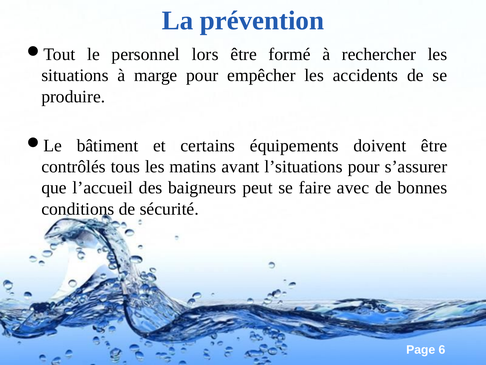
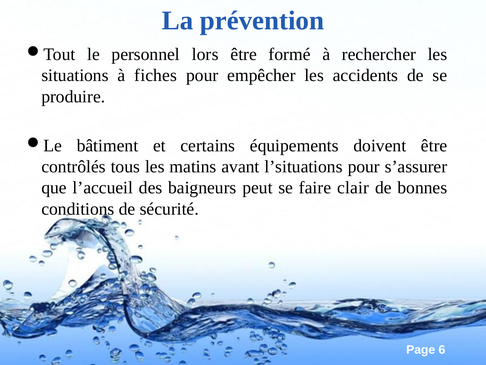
marge: marge -> fiches (156, 75)
avec: avec -> clair (353, 188)
